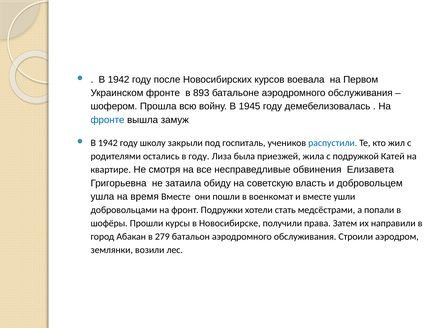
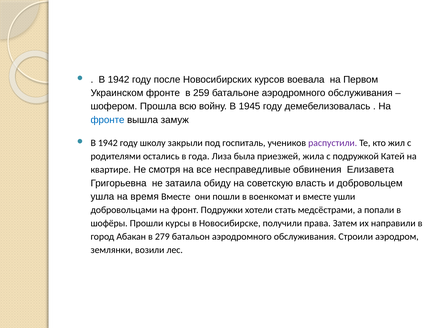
893: 893 -> 259 (201, 93)
распустили colour: blue -> purple (333, 143)
в году: году -> года (199, 157)
